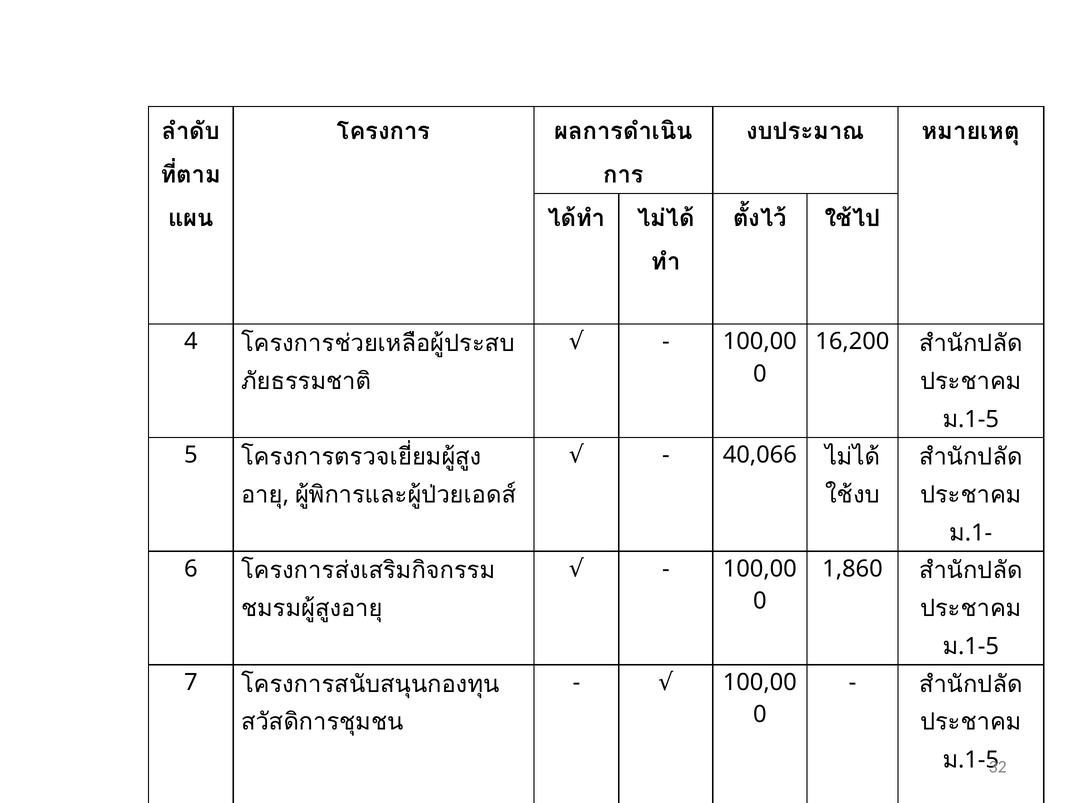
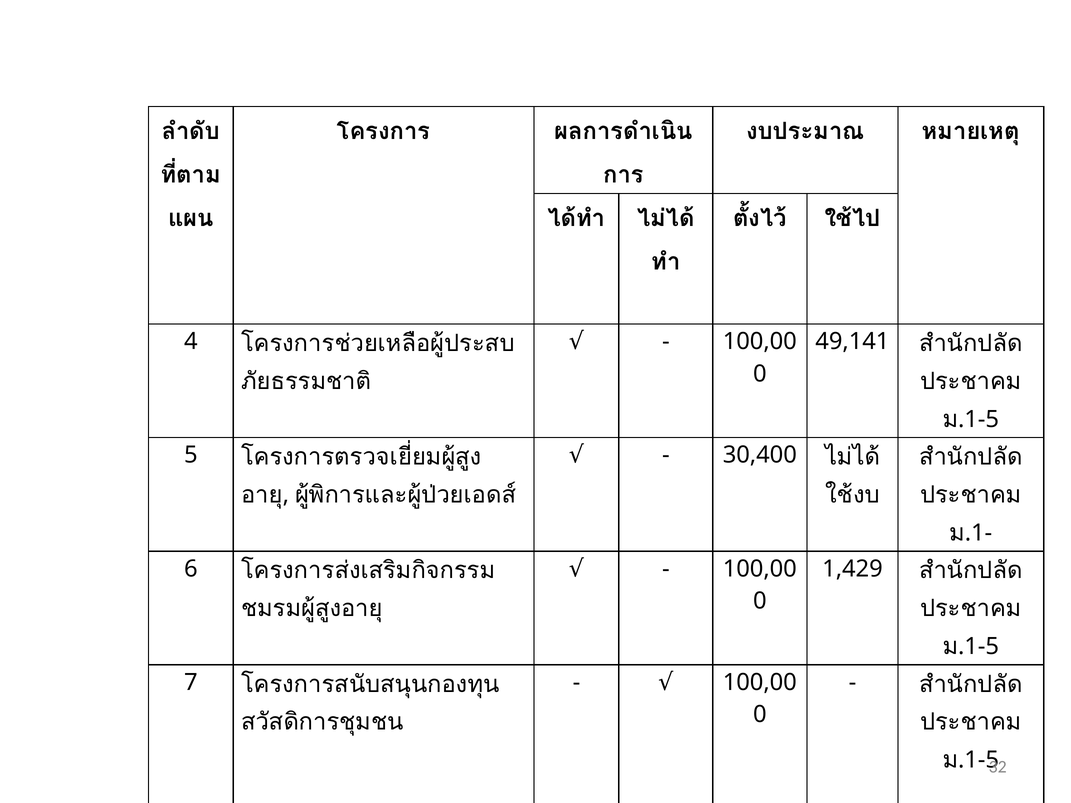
16,200: 16,200 -> 49,141 (852, 342)
40,066: 40,066 -> 30,400 (760, 455)
1,860: 1,860 -> 1,429 (852, 569)
